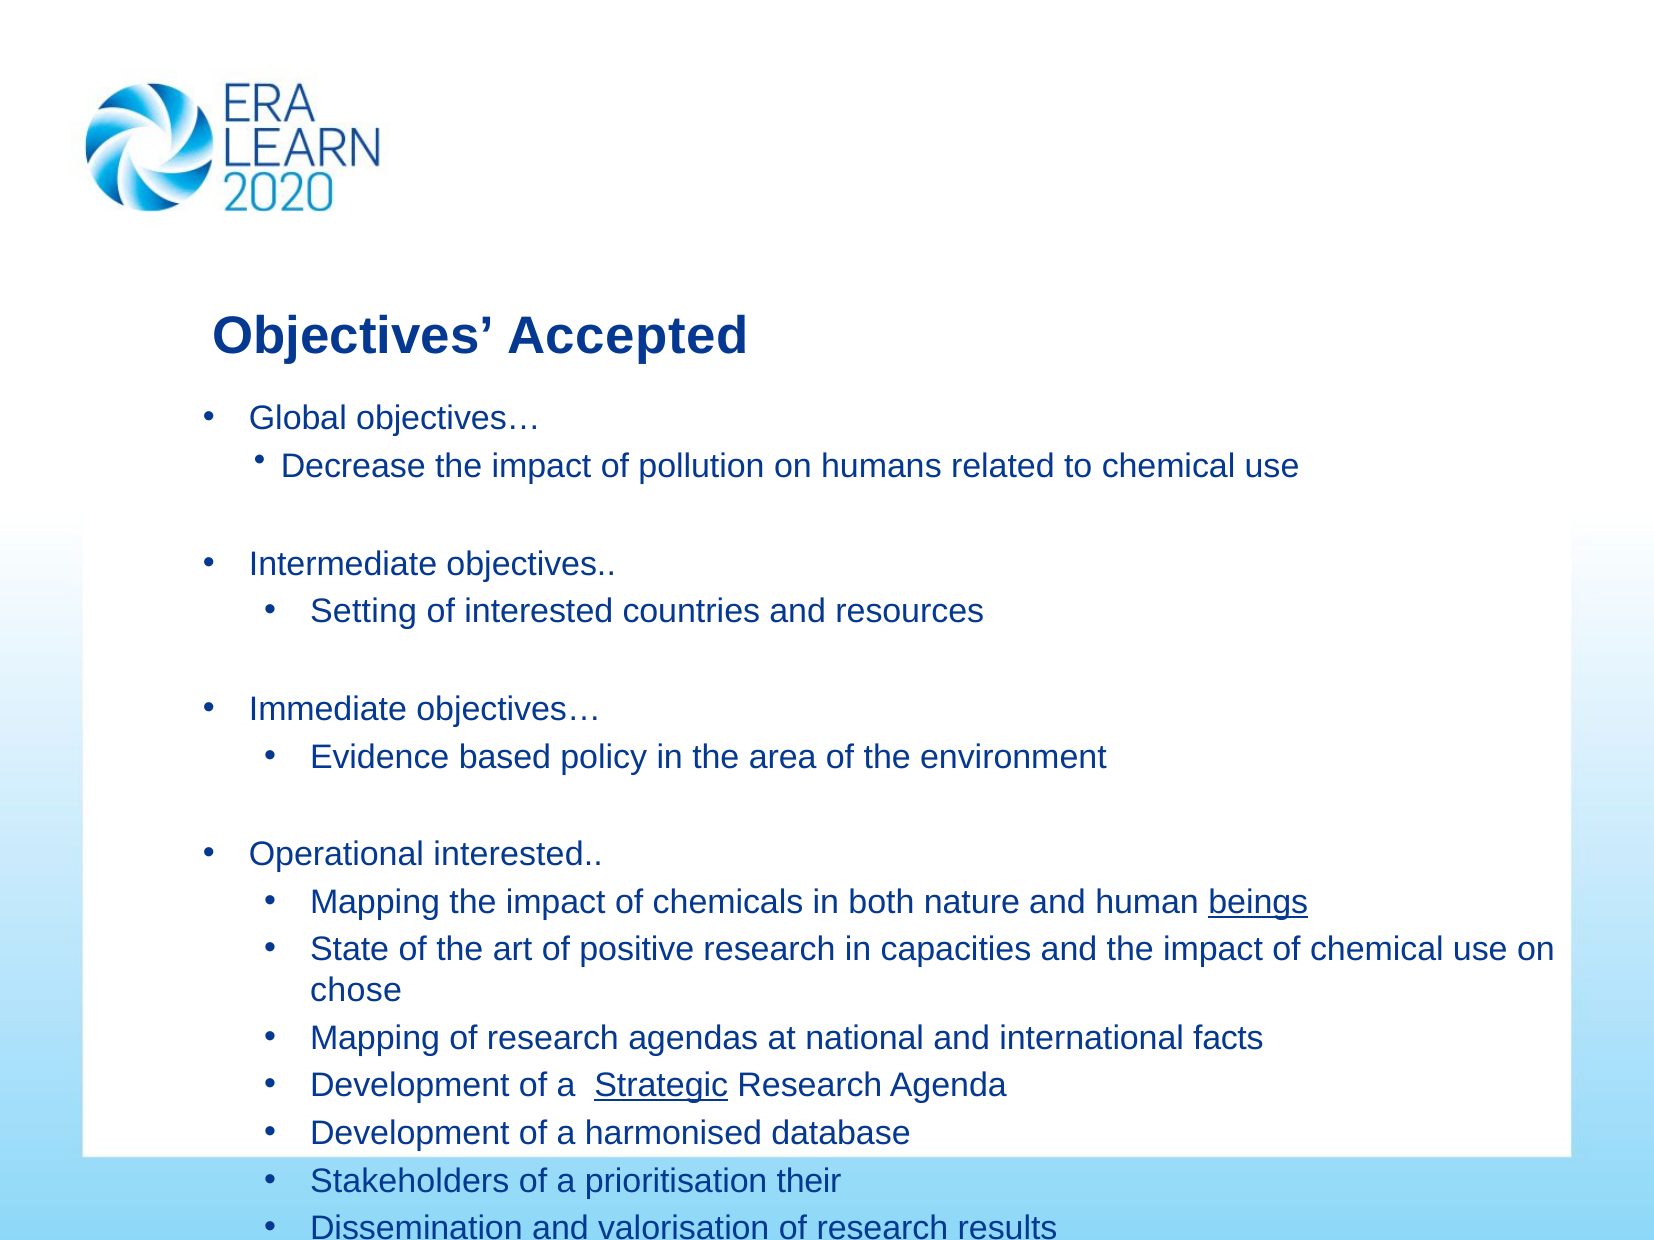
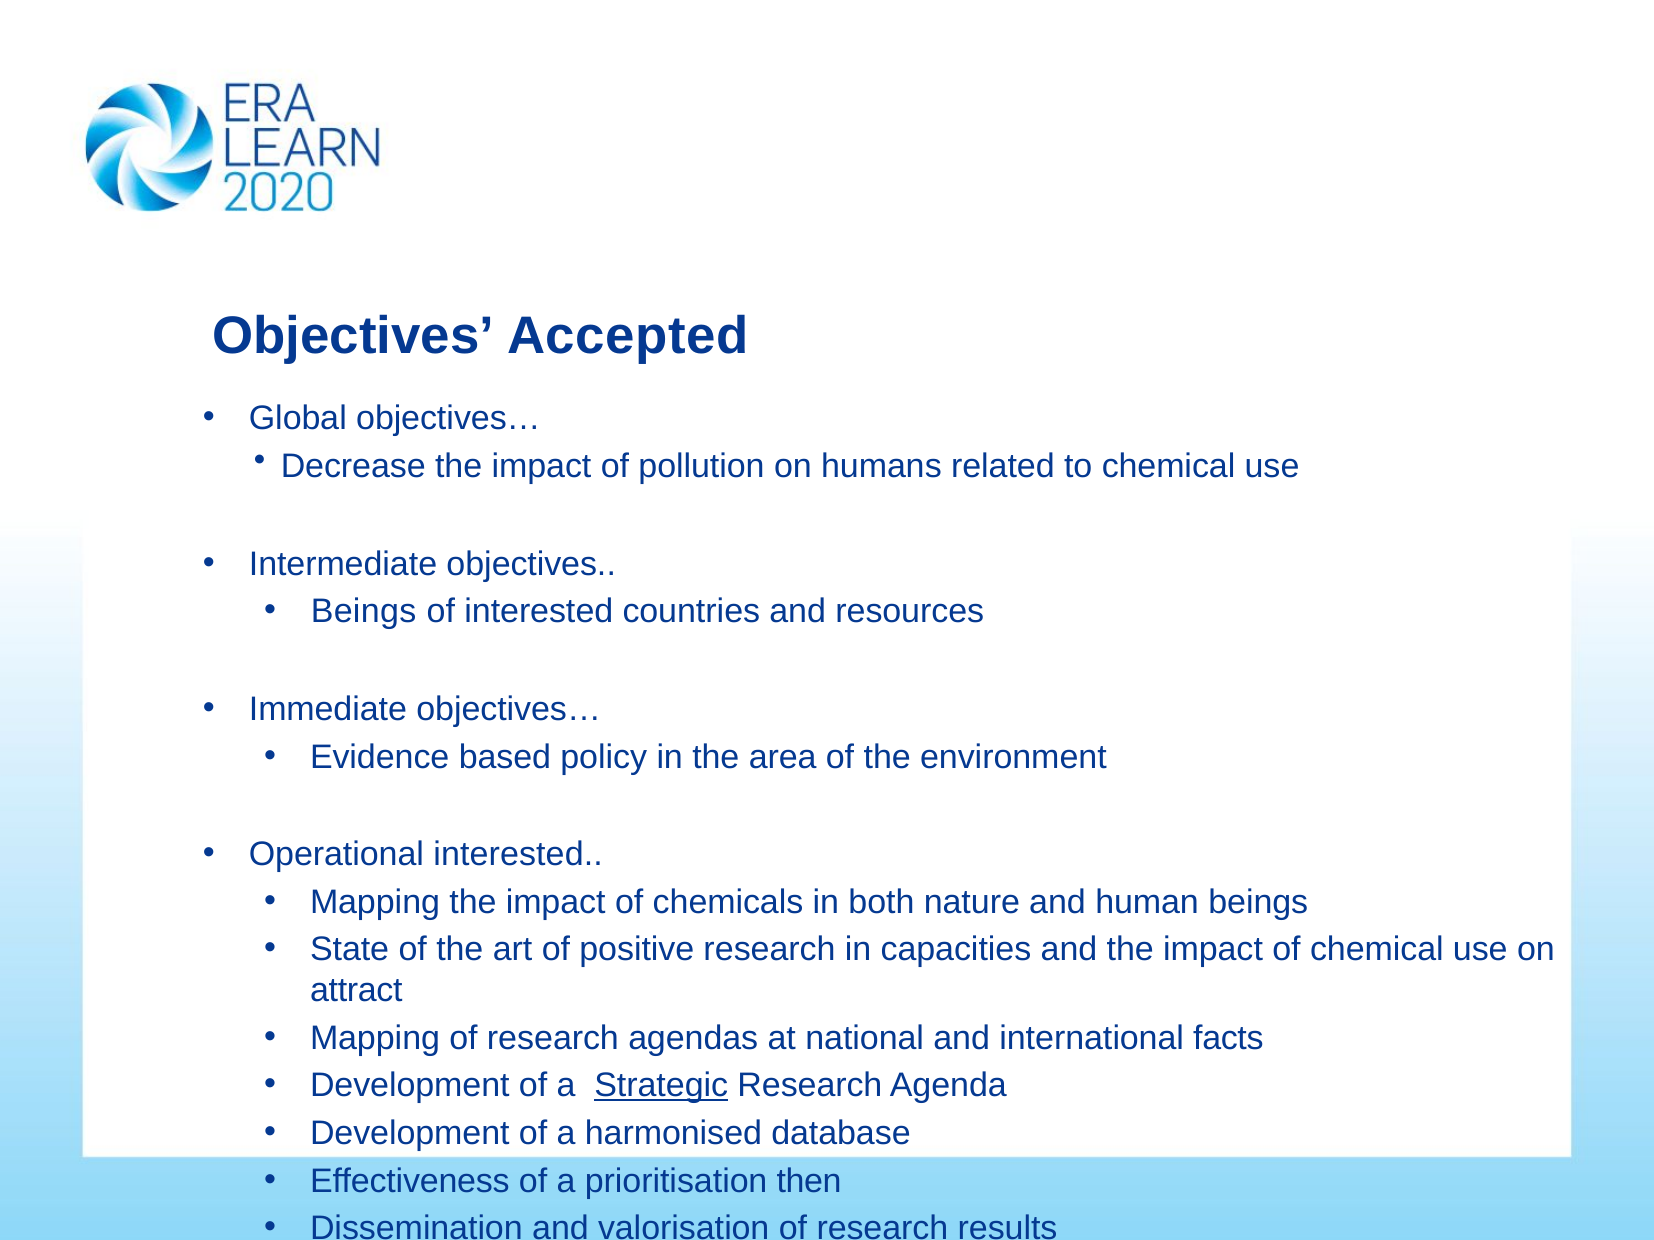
Setting: Setting -> Beings (364, 612)
beings underline: present -> none (1258, 902)
chose: chose -> attract (356, 991)
Stakeholders: Stakeholders -> Effectiveness (410, 1181)
their: their -> then (809, 1181)
